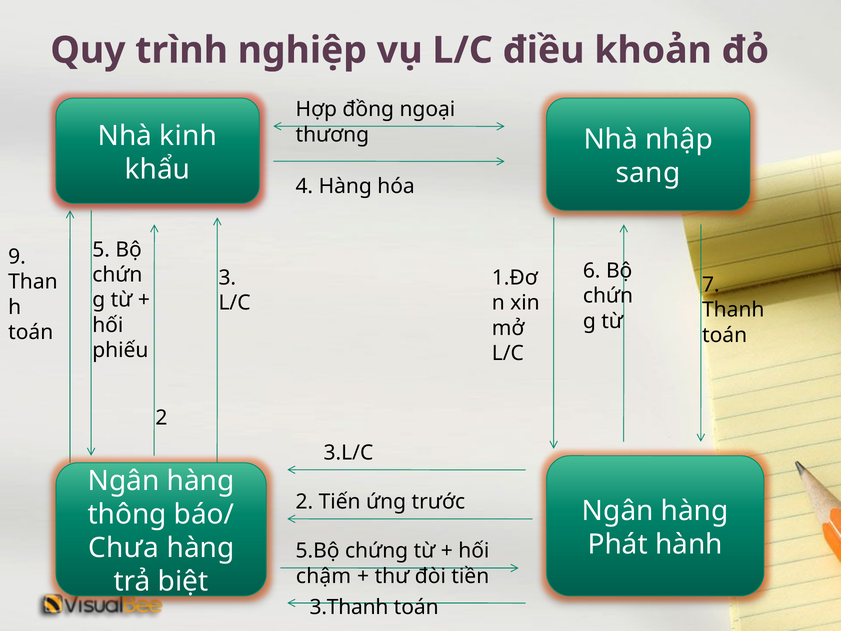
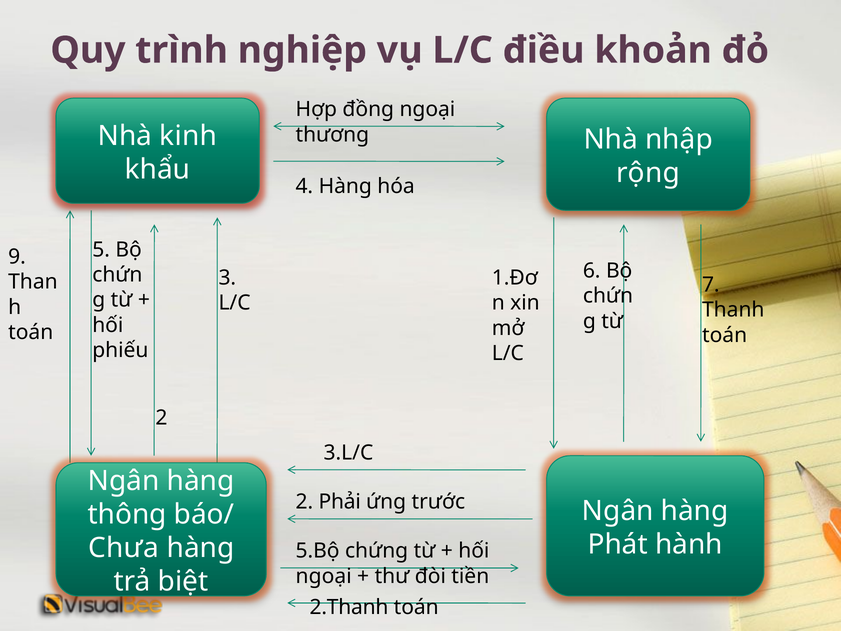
sang: sang -> rộng (648, 173)
Tiến: Tiến -> Phải (340, 502)
chậm: chậm -> ngoại (324, 576)
3.Thanh: 3.Thanh -> 2.Thanh (349, 607)
